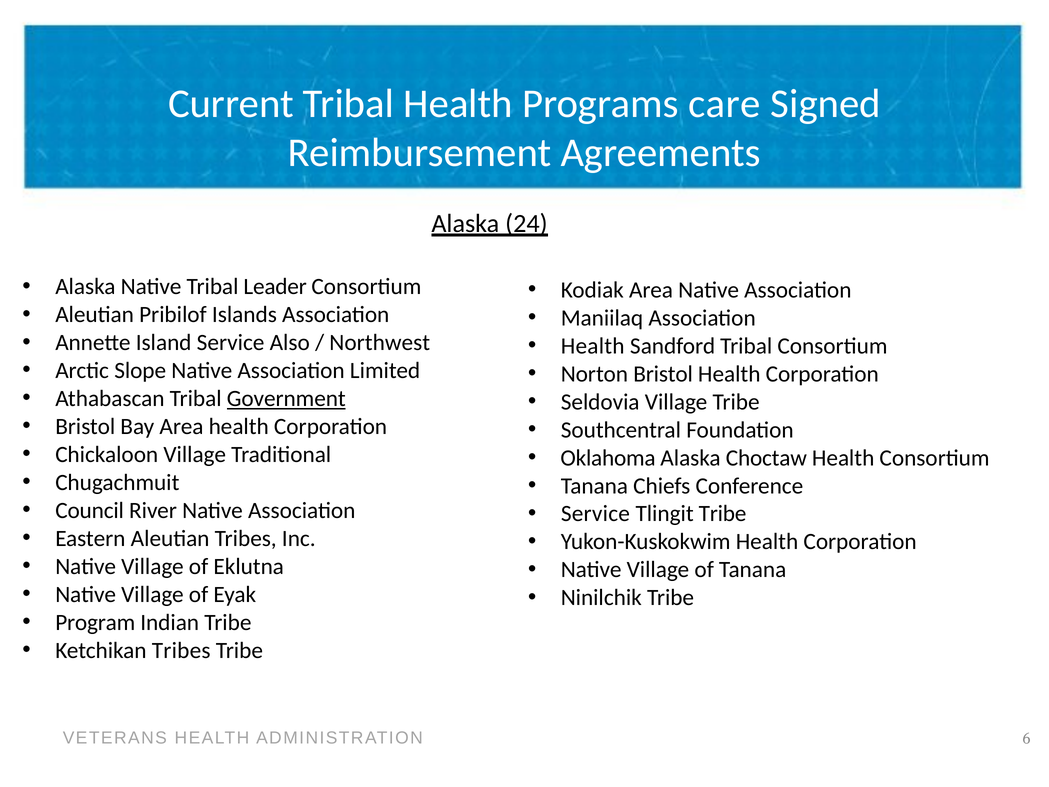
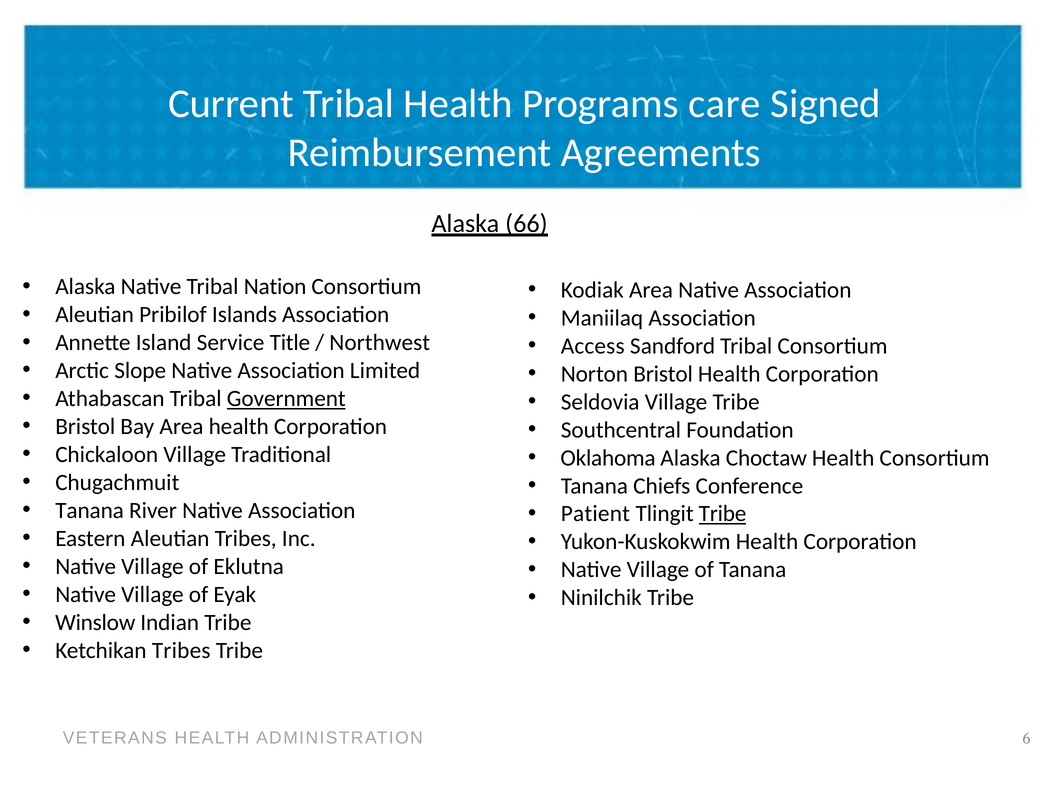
24: 24 -> 66 (526, 223)
Leader: Leader -> Nation (275, 287)
Also: Also -> Title (290, 343)
Health: Health -> Access (593, 346)
Council: Council -> Tanana (90, 510)
Service: Service -> Patient (595, 514)
Tribe underline: none -> present (723, 514)
Program: Program -> Winslow (95, 622)
